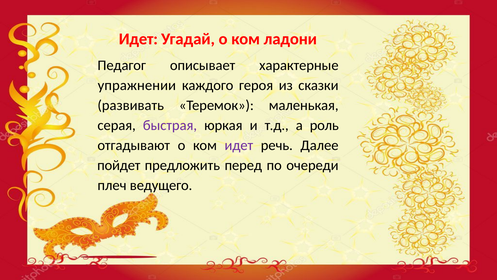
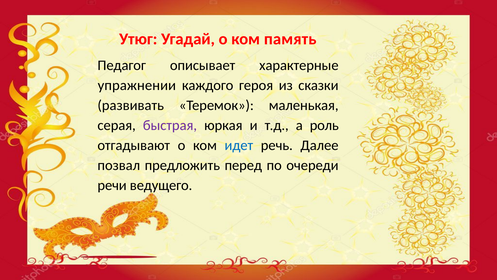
Идет: Идет -> Утюг (138, 39)
ладони: ладони -> память (290, 39)
идет colour: purple -> blue (239, 145)
пойдет: пойдет -> позвал (119, 165)
плеч: плеч -> речи (112, 185)
